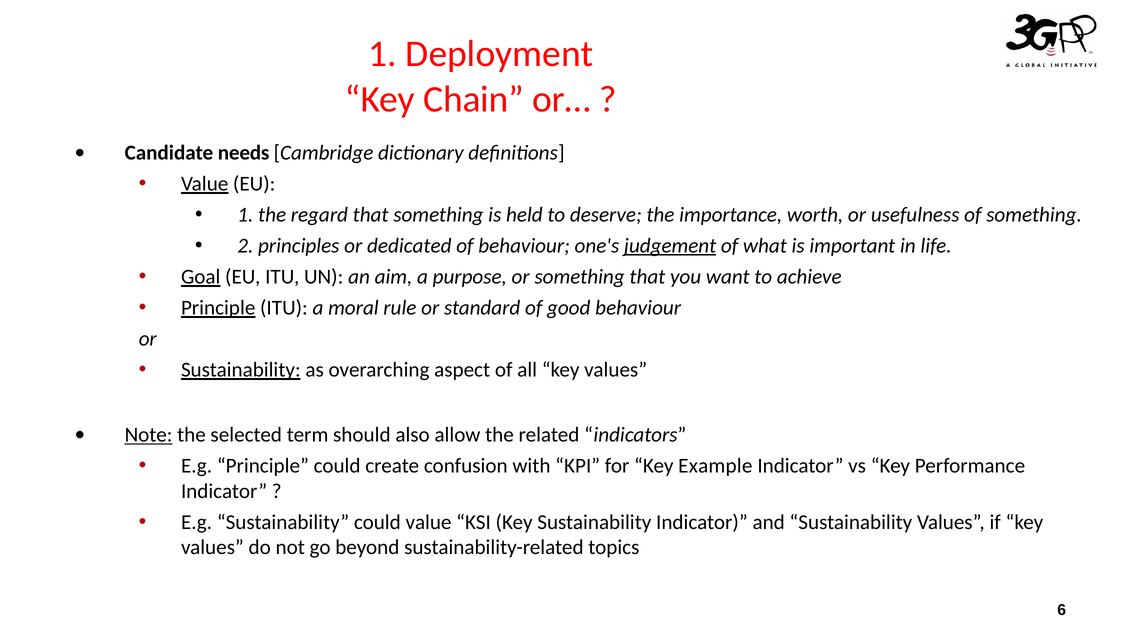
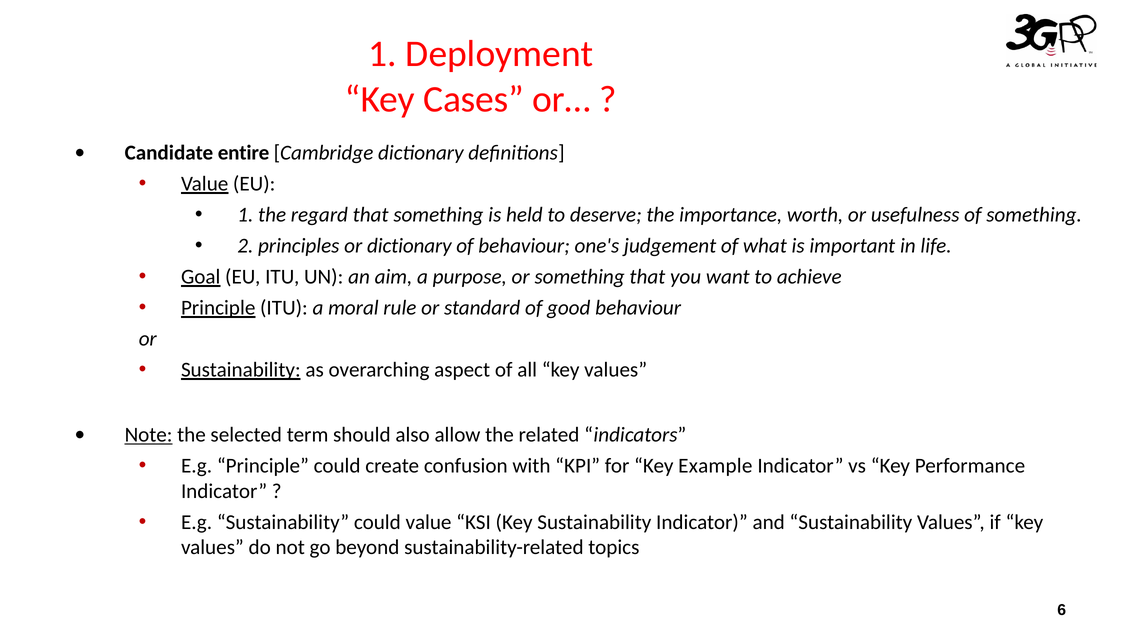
Chain: Chain -> Cases (474, 99)
needs: needs -> entire (244, 153)
or dedicated: dedicated -> dictionary (409, 246)
judgement underline: present -> none (670, 246)
